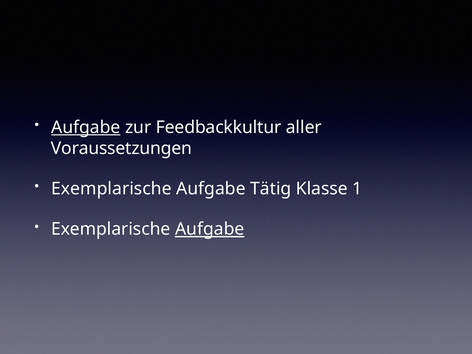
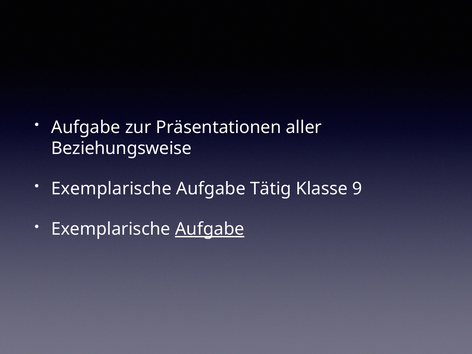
Aufgabe underline: present -> none (86, 127)
Feedbackkultur: Feedbackkultur -> Präsentationen (219, 127)
Voraussetzungen: Voraussetzungen -> Beziehungsweise (121, 148)
1: 1 -> 9 (357, 189)
